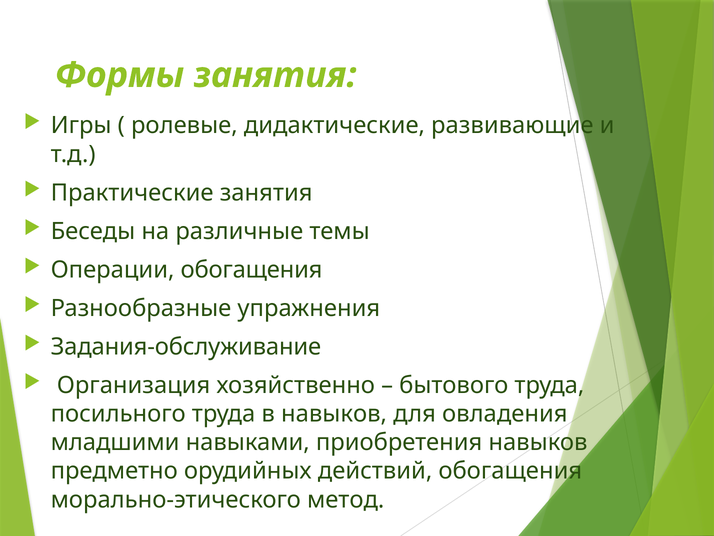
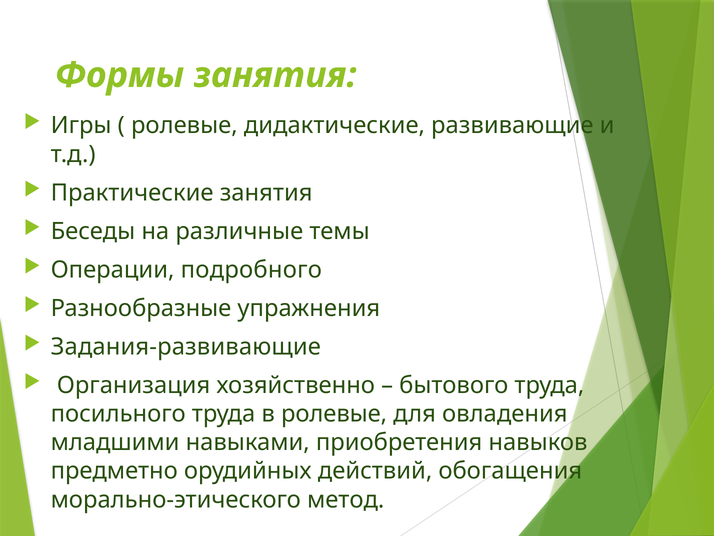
Операции обогащения: обогащения -> подробного (251, 270)
Задания-обслуживание: Задания-обслуживание -> Задания-развивающие (186, 346)
в навыков: навыков -> ролевые (334, 414)
